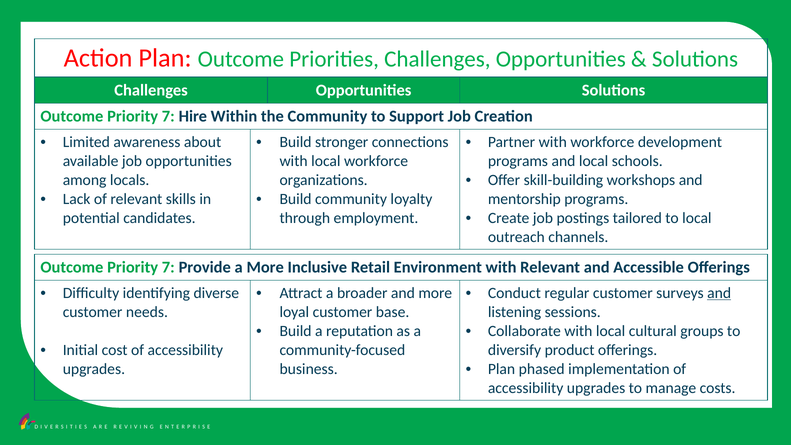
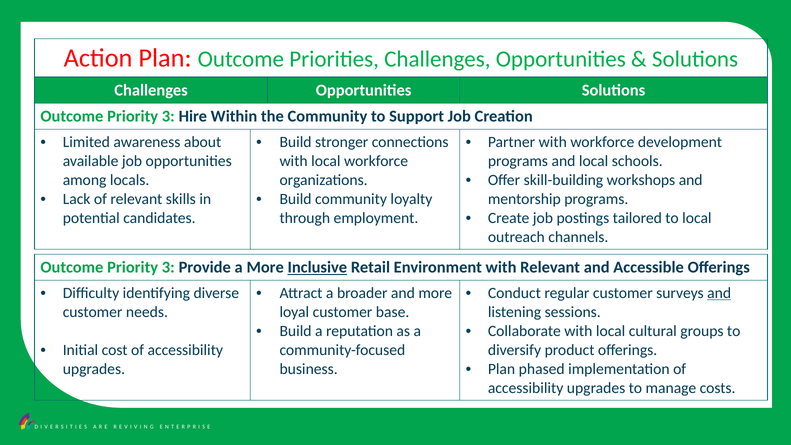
7: 7 -> 3 (168, 116)
7: 7 -> 3 (168, 267)
Inclusive underline: none -> present (317, 267)
